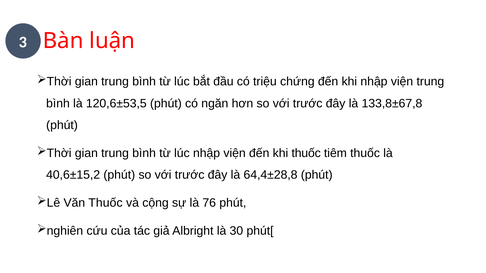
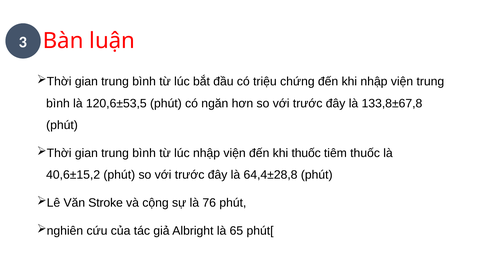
Văn Thuốc: Thuốc -> Stroke (106, 203)
30: 30 -> 65 (236, 231)
